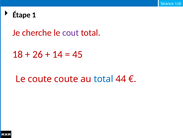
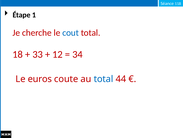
cout colour: purple -> blue (71, 33)
26: 26 -> 33 (38, 54)
14: 14 -> 12 (58, 54)
45: 45 -> 34 (77, 54)
Le coute: coute -> euros (40, 79)
